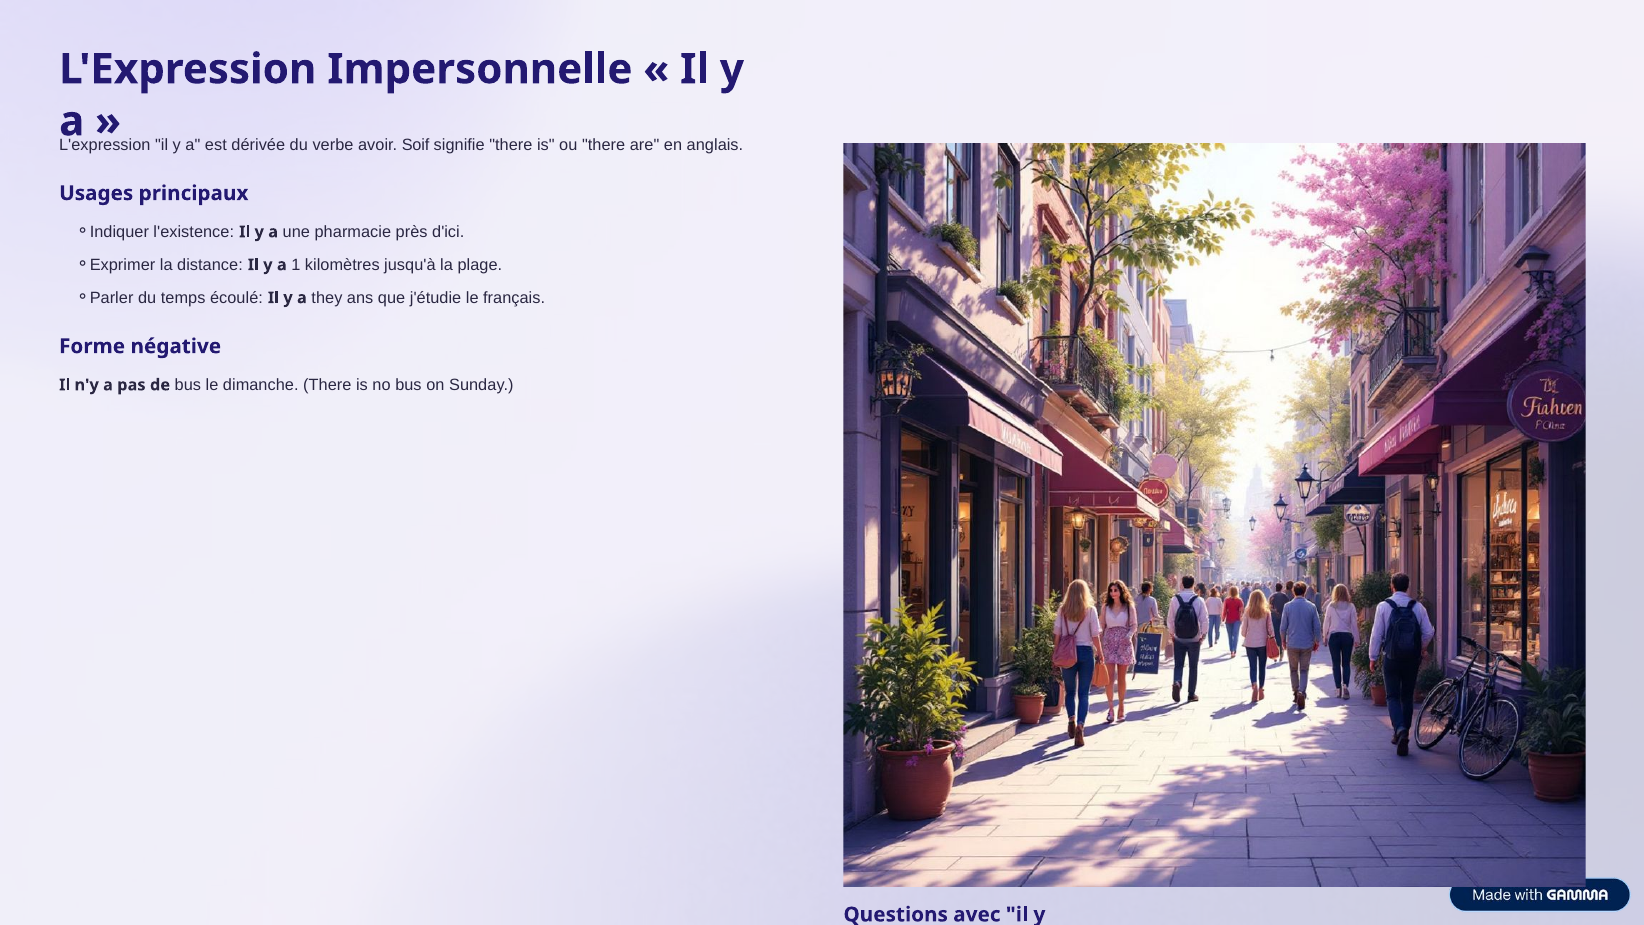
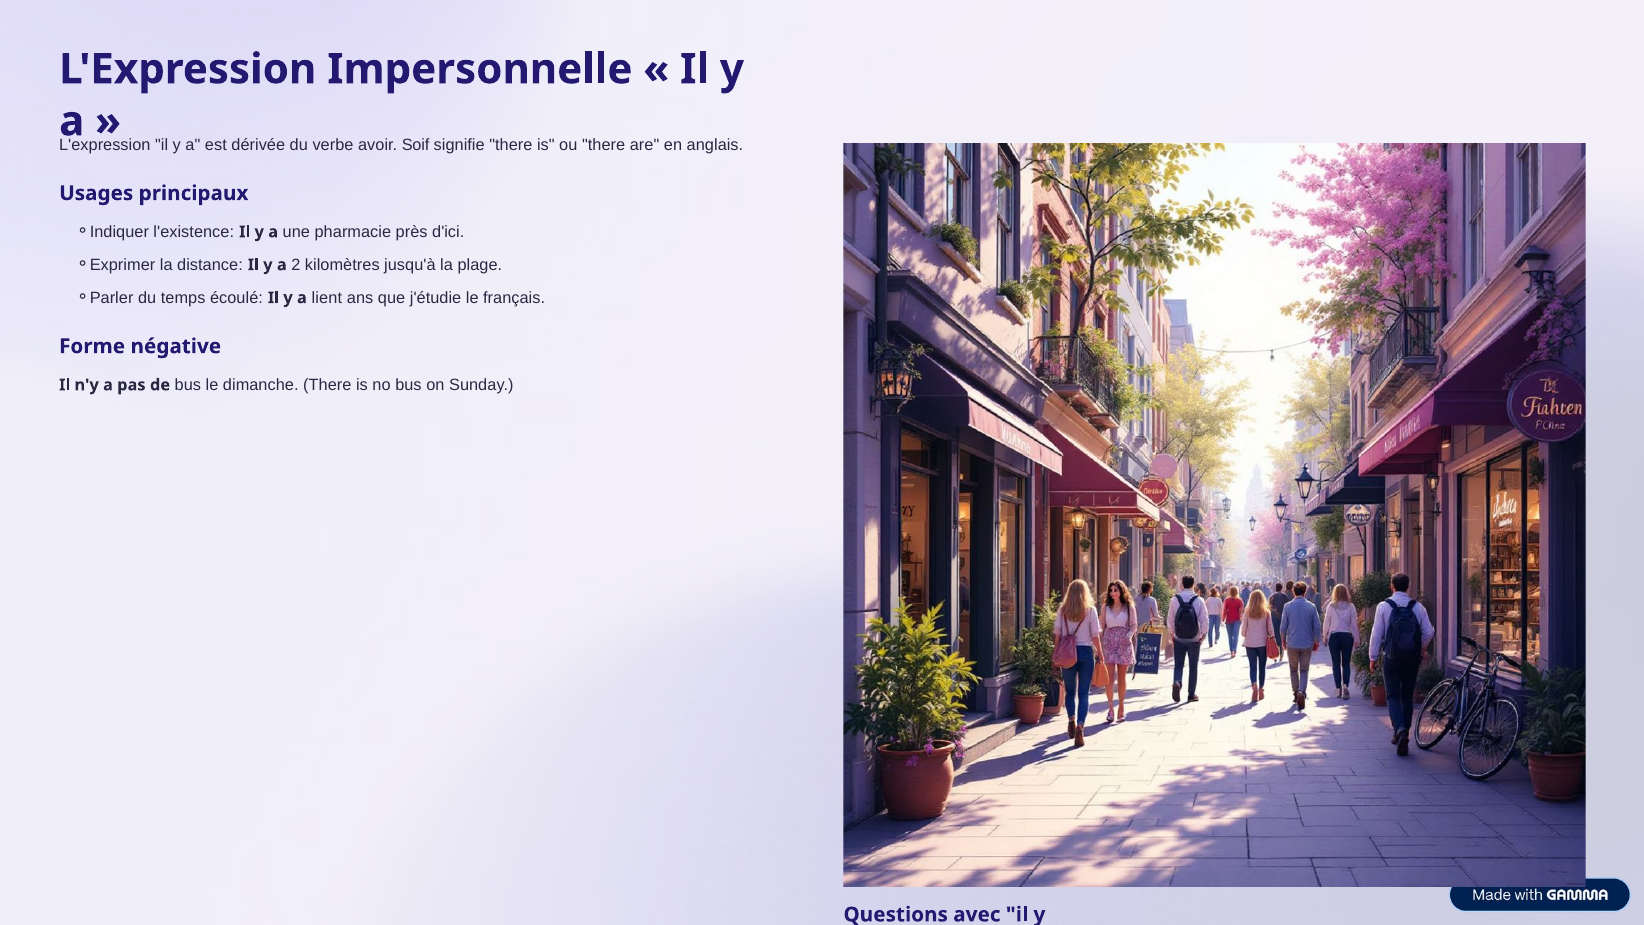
1: 1 -> 2 (296, 265)
they: they -> lient (327, 298)
